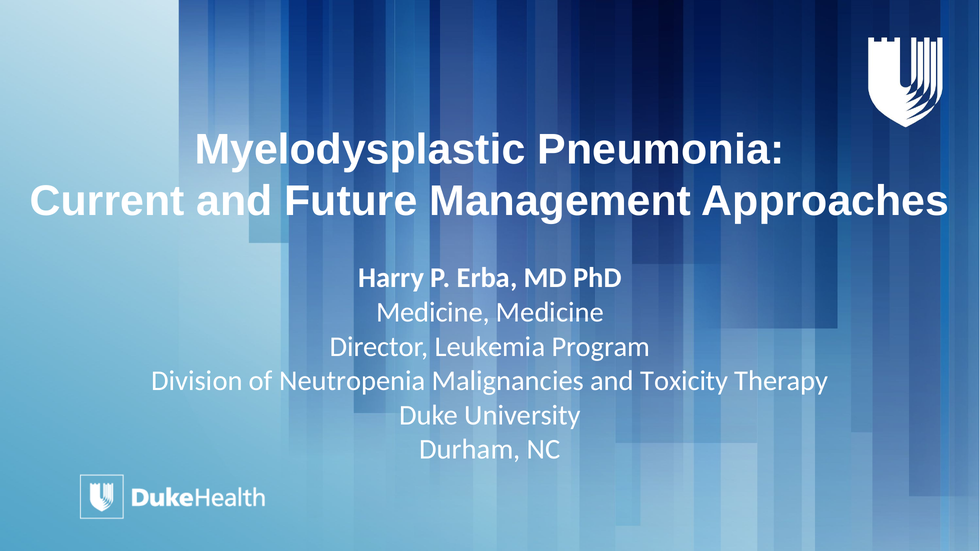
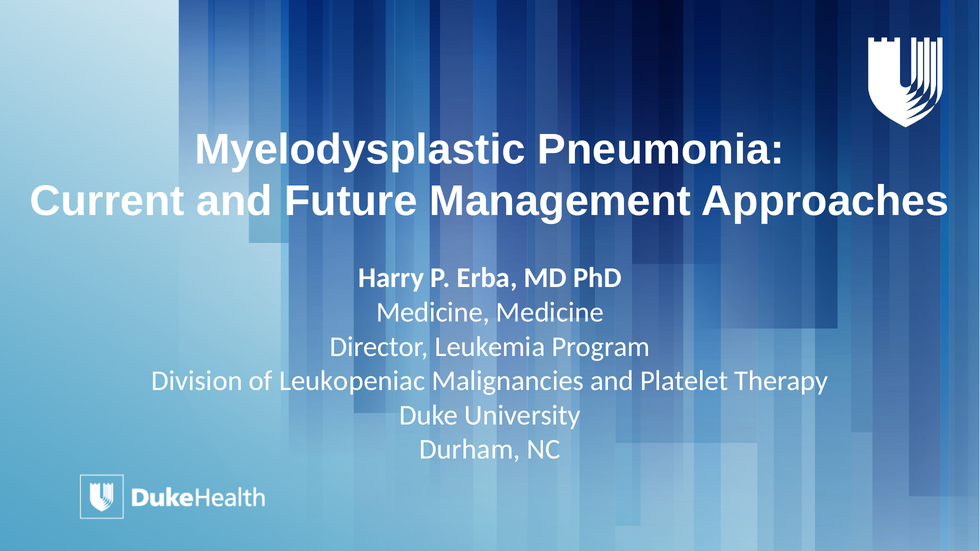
Neutropenia: Neutropenia -> Leukopeniac (352, 381)
Toxicity: Toxicity -> Platelet (684, 381)
